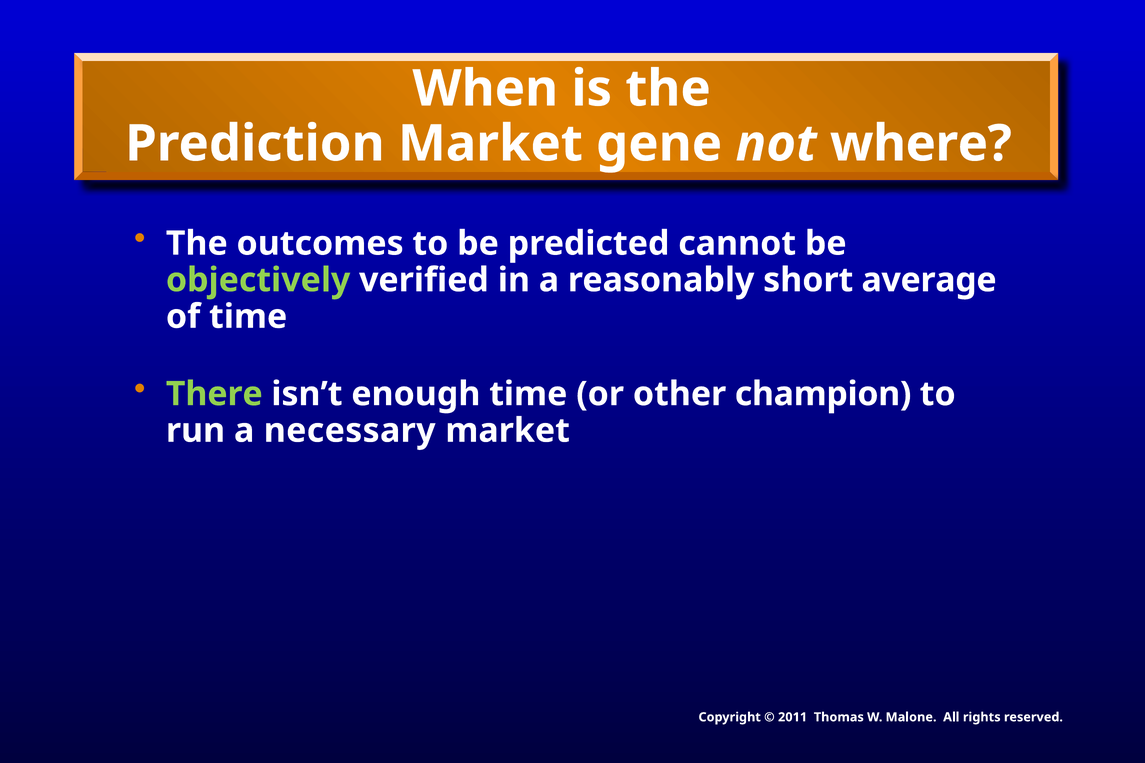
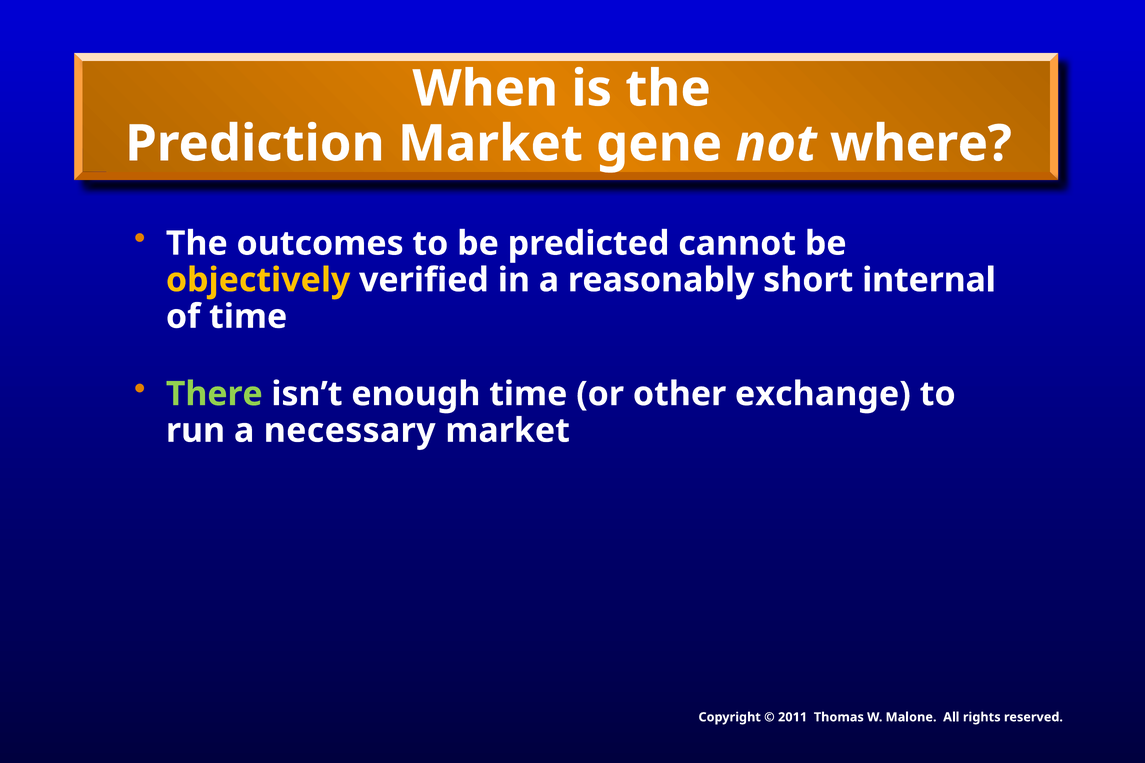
objectively colour: light green -> yellow (258, 280)
average: average -> internal (929, 280)
champion: champion -> exchange (823, 394)
